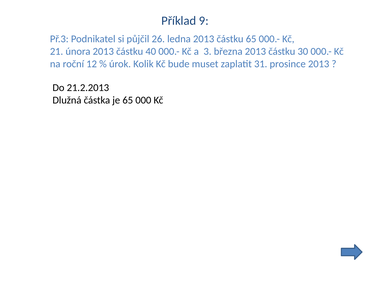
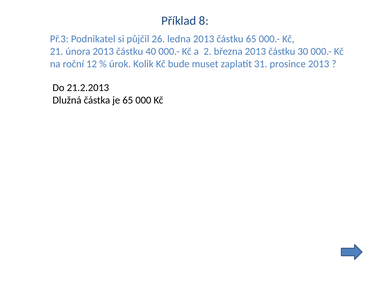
9: 9 -> 8 (204, 21)
3: 3 -> 2 (208, 51)
